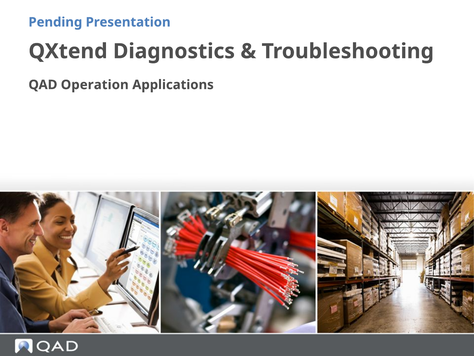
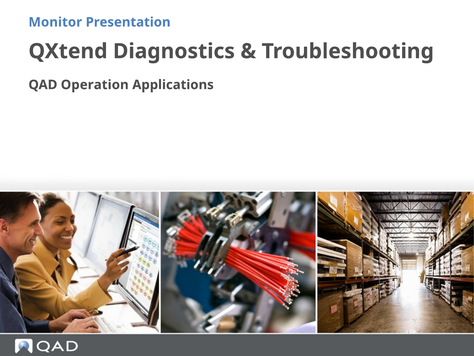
Pending: Pending -> Monitor (55, 22)
